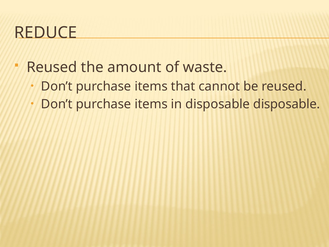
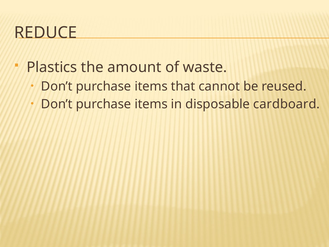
Reused: Reused -> Plastics (52, 67)
disposable disposable: disposable -> cardboard (287, 104)
